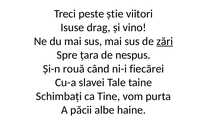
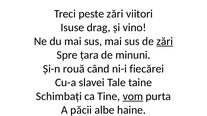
peste știe: știe -> zări (115, 14)
nespus: nespus -> minuni (133, 55)
vom underline: none -> present (133, 97)
